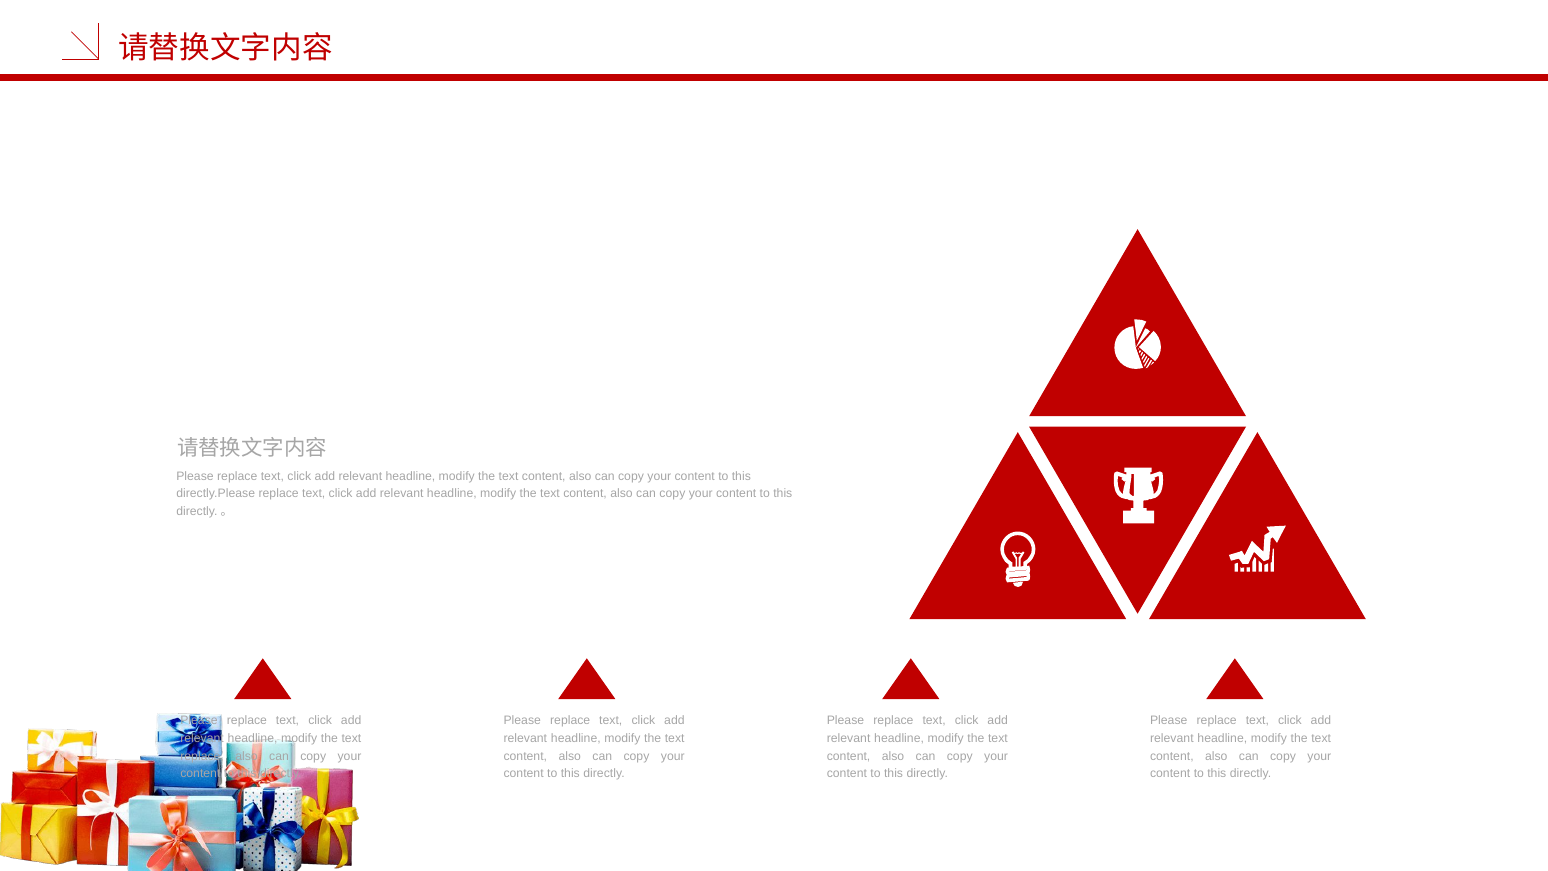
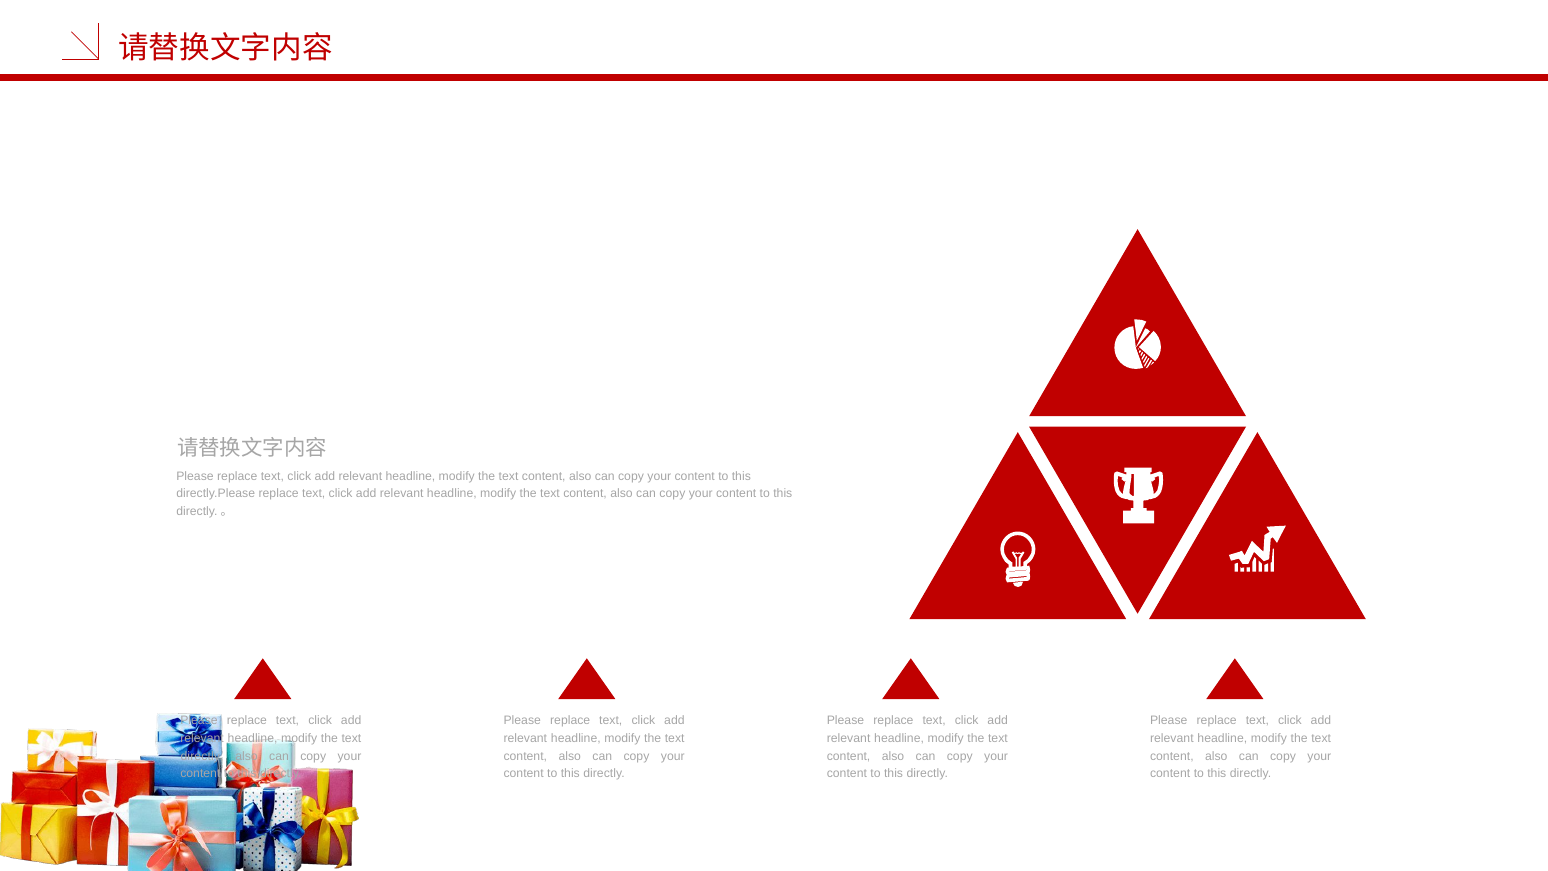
replace: replace -> directly (202, 756)
